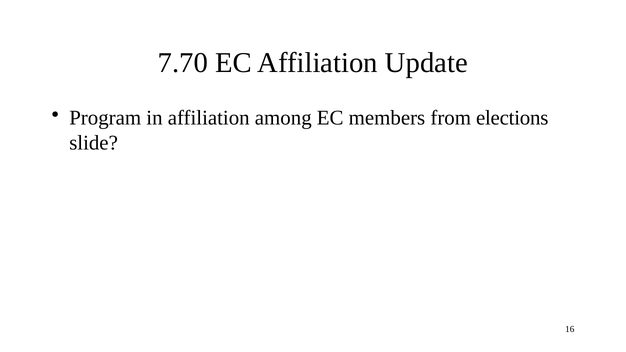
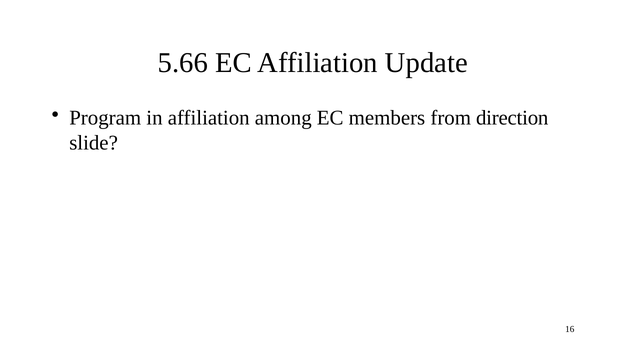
7.70: 7.70 -> 5.66 (183, 63)
elections: elections -> direction (512, 118)
